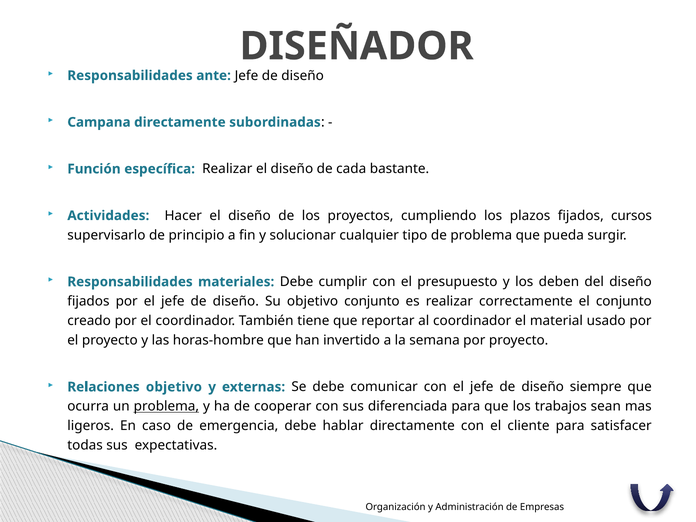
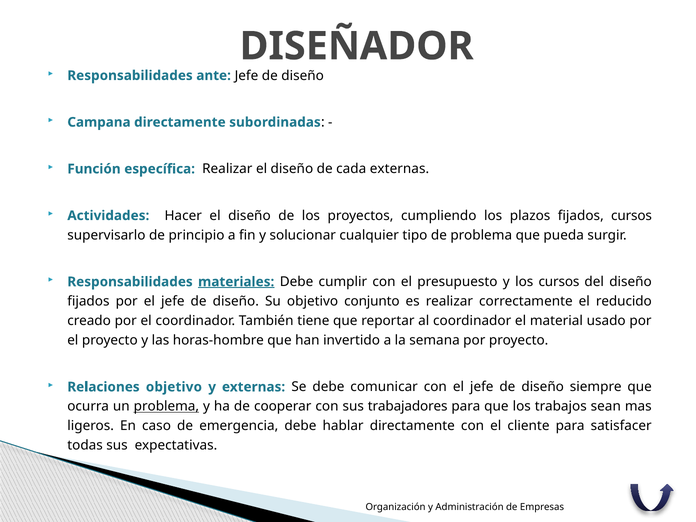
cada bastante: bastante -> externas (399, 169)
materiales underline: none -> present (236, 282)
los deben: deben -> cursos (559, 282)
el conjunto: conjunto -> reducido (624, 301)
diferenciada: diferenciada -> trabajadores (408, 406)
